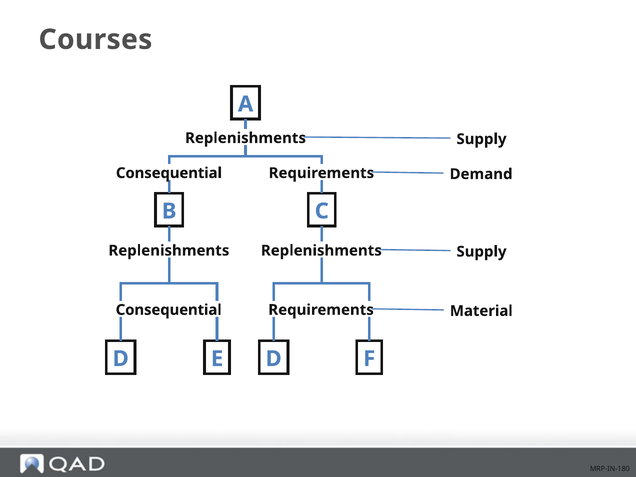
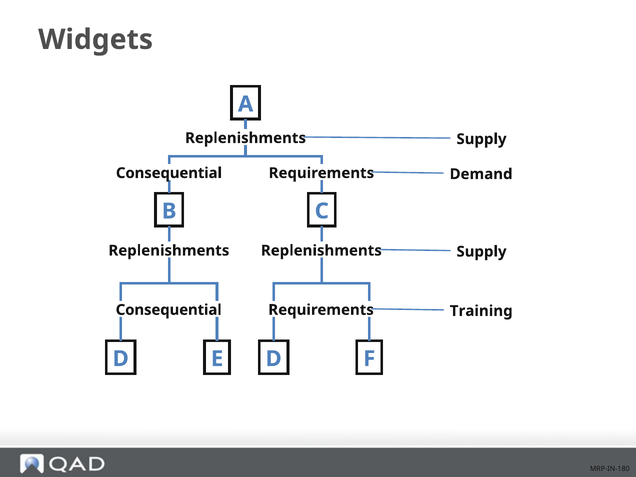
Courses: Courses -> Widgets (96, 40)
Material: Material -> Training (481, 311)
